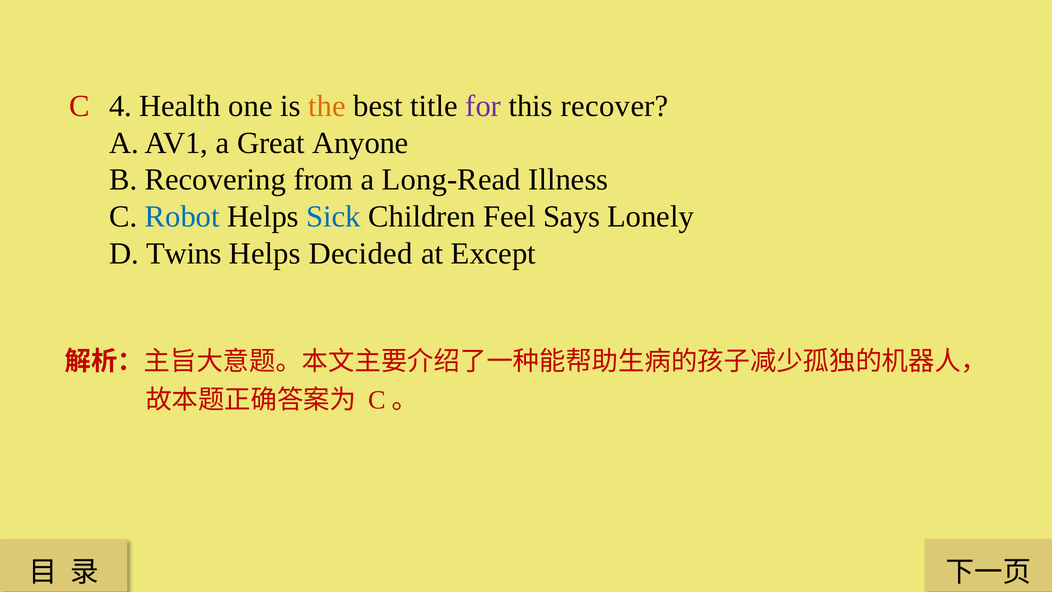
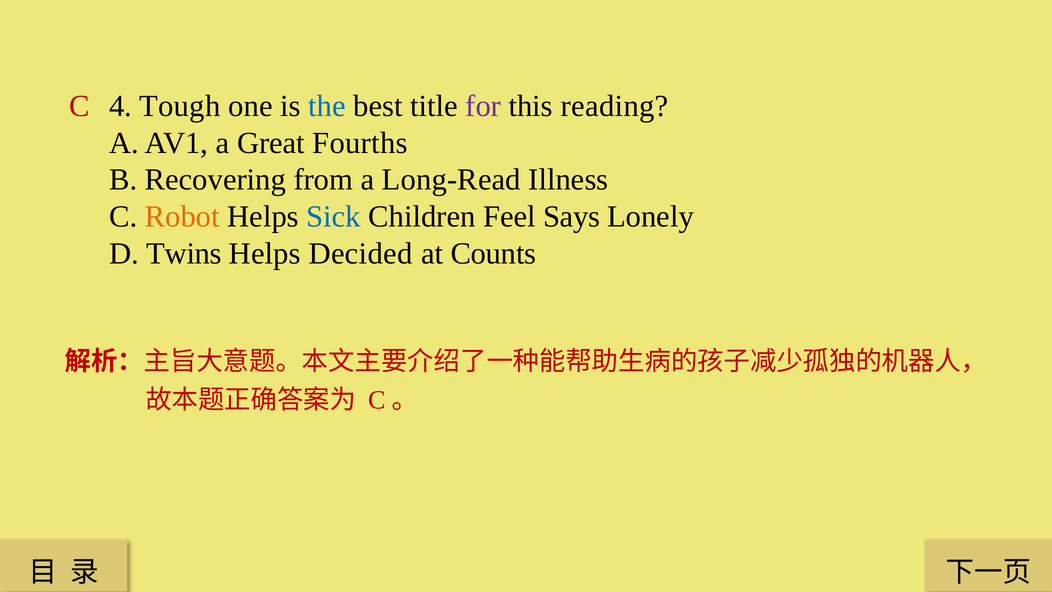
Health: Health -> Tough (180, 106)
the colour: orange -> blue (327, 106)
recover: recover -> reading (615, 106)
Anyone: Anyone -> Fourths (360, 143)
Robot colour: blue -> orange (182, 217)
Except: Except -> Counts (493, 253)
